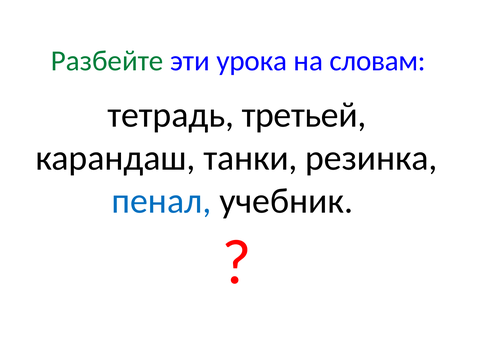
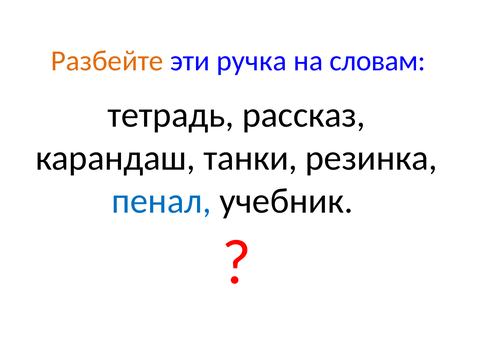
Разбейте colour: green -> orange (107, 61)
урока: урока -> ручка (252, 61)
третьей: третьей -> рассказ (304, 115)
